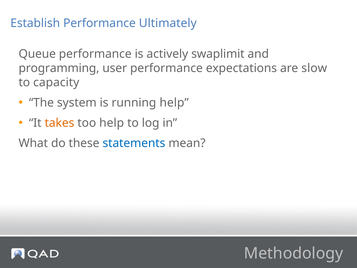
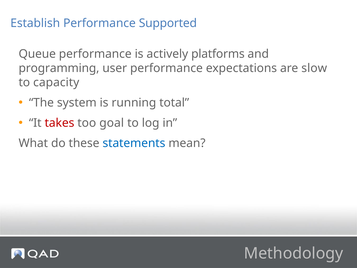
Ultimately: Ultimately -> Supported (168, 23)
swaplimit: swaplimit -> platforms (218, 54)
running help: help -> total (174, 103)
takes colour: orange -> red (60, 123)
too help: help -> goal (112, 123)
